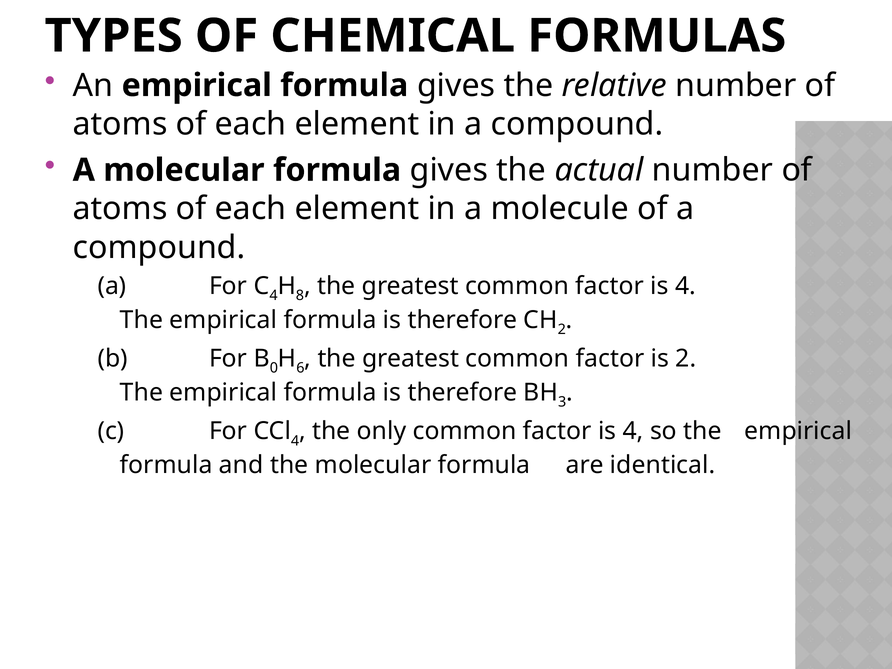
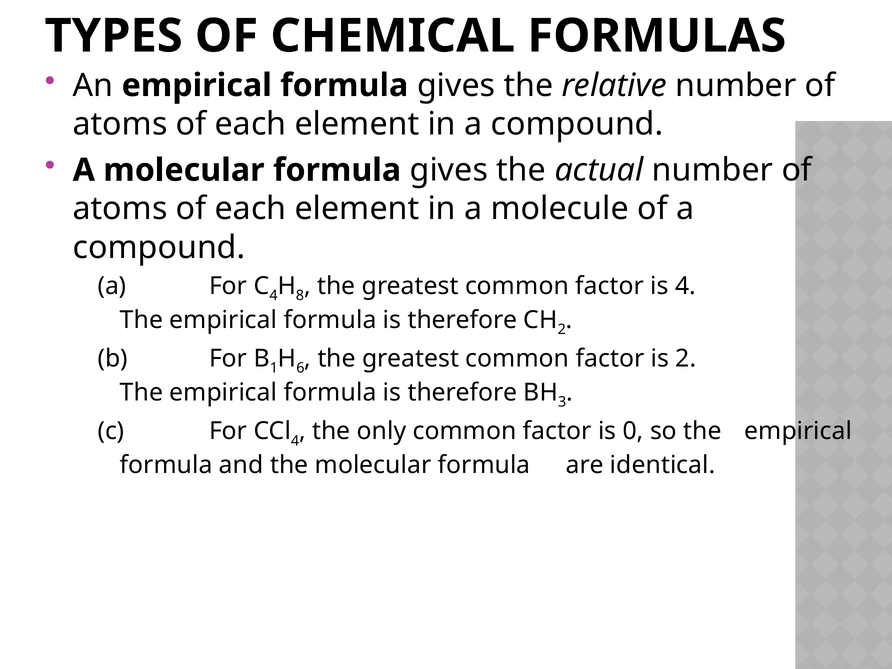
0: 0 -> 1 (274, 368)
4: 4 -> 0 (633, 431)
